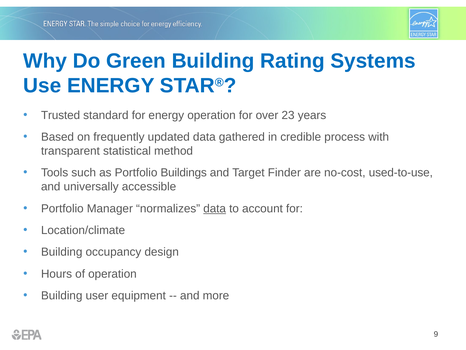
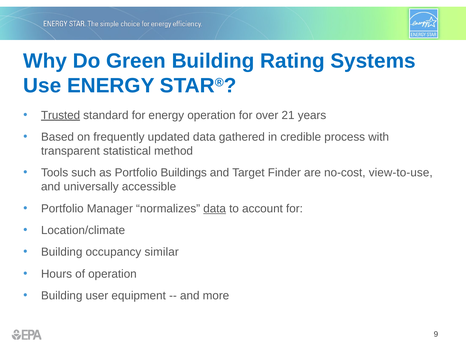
Trusted underline: none -> present (61, 115)
23: 23 -> 21 (288, 115)
used-to-use: used-to-use -> view-to-use (401, 172)
design: design -> similar (162, 252)
